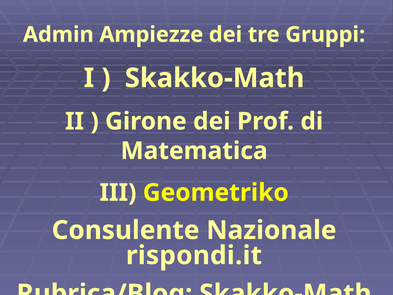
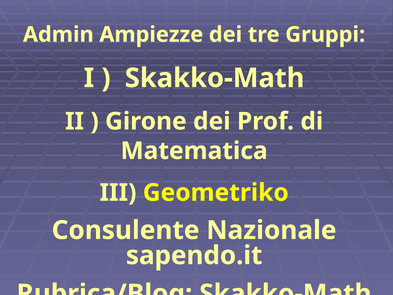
rispondi.it: rispondi.it -> sapendo.it (194, 255)
